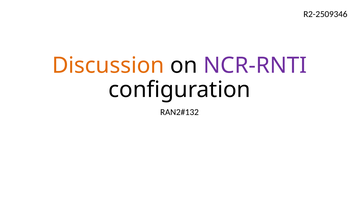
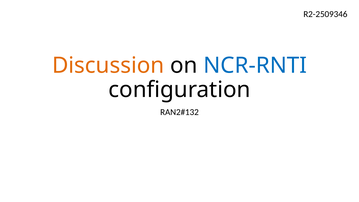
NCR-RNTI colour: purple -> blue (255, 66)
